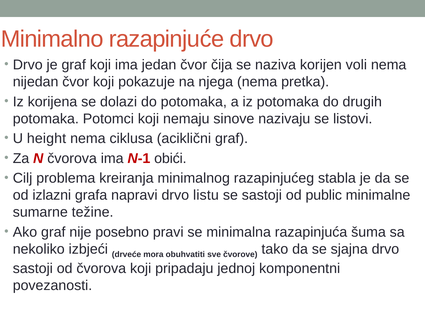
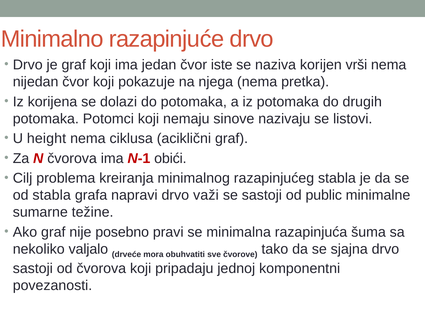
čija: čija -> iste (222, 65)
voli: voli -> vrši (356, 65)
od izlazni: izlazni -> stabla (52, 195)
listu: listu -> važi (206, 195)
izbjeći: izbjeći -> valjalo (88, 249)
